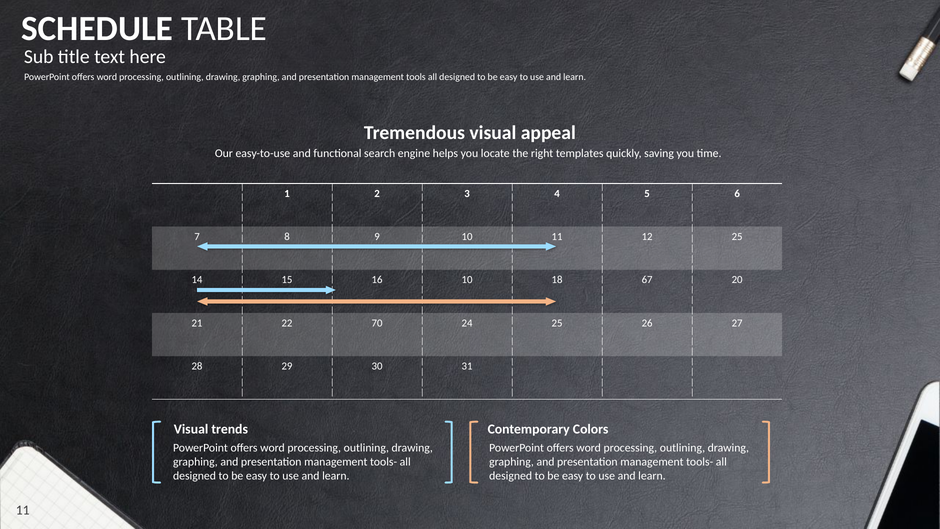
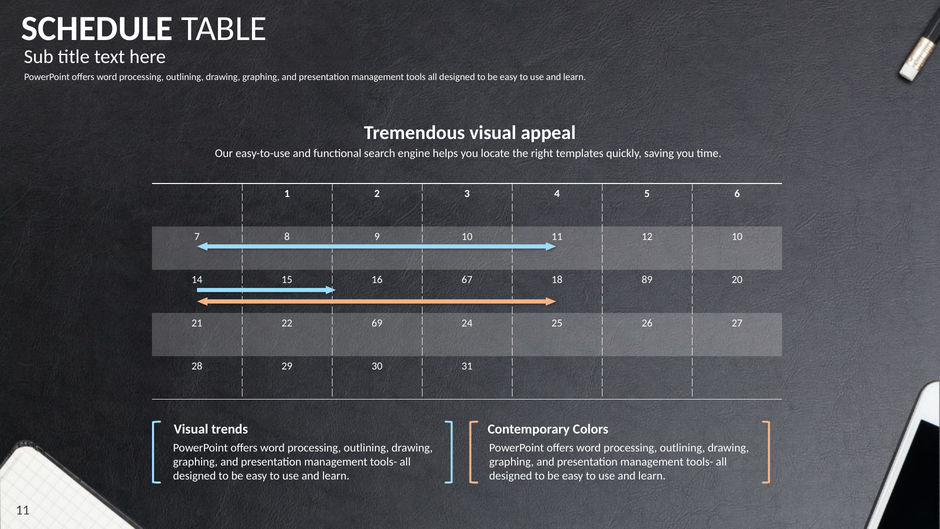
12 25: 25 -> 10 (737, 237)
16 10: 10 -> 67 (467, 280)
67: 67 -> 89 (647, 280)
70: 70 -> 69 (377, 323)
